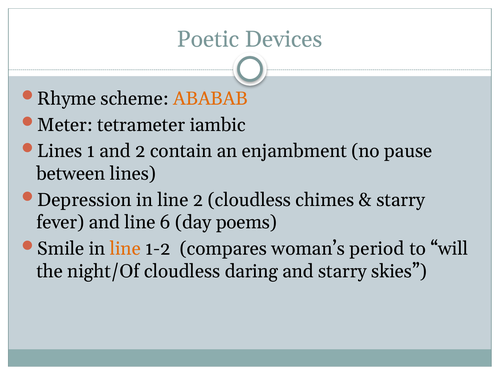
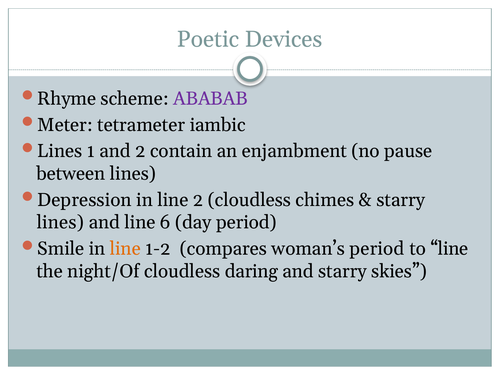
ABABAB colour: orange -> purple (210, 99)
fever: fever -> lines (60, 222)
day poems: poems -> period (246, 222)
to will: will -> line (449, 249)
